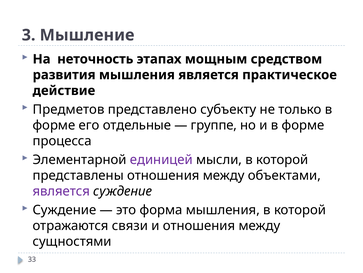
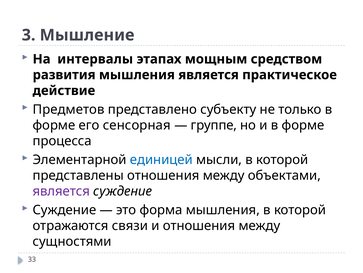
неточность: неточность -> интервалы (95, 59)
отдельные: отдельные -> сенсорная (137, 125)
единицей colour: purple -> blue (161, 159)
